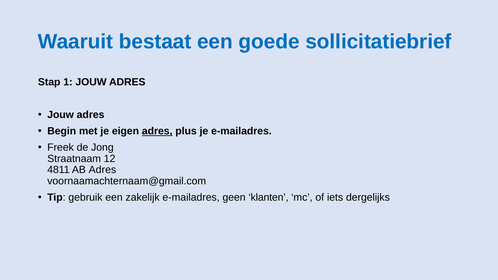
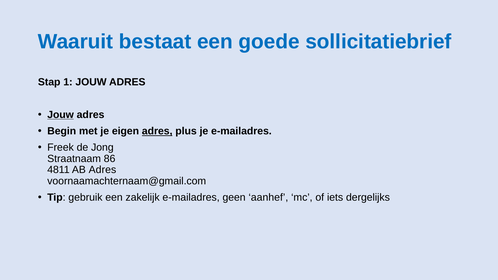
Jouw underline: none -> present (61, 115)
12: 12 -> 86 (110, 159)
klanten: klanten -> aanhef (268, 198)
